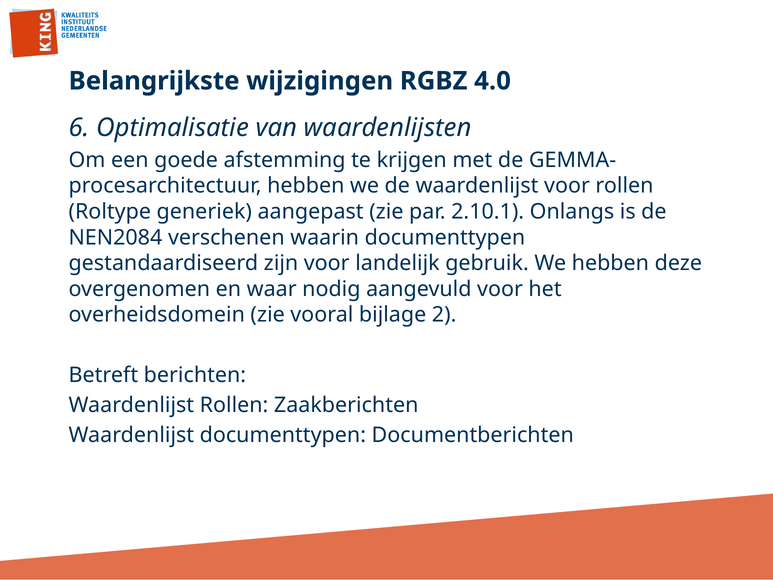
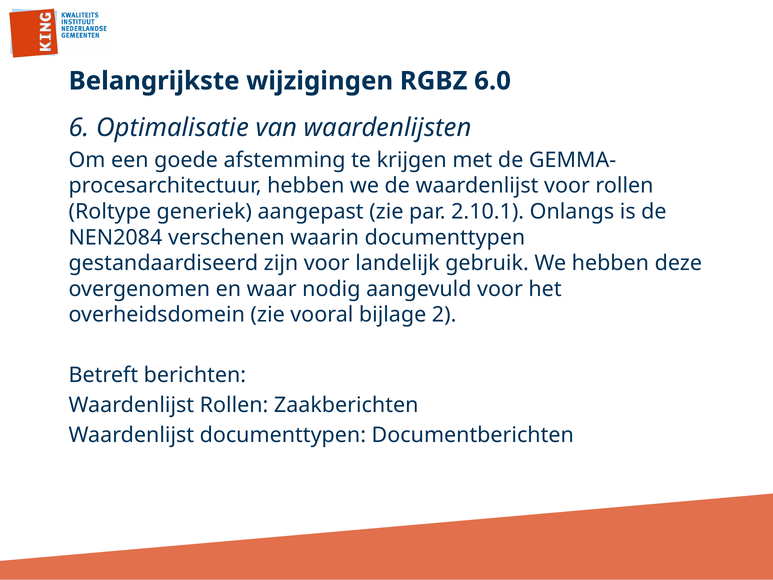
4.0: 4.0 -> 6.0 (493, 81)
